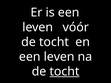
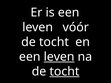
leven underline: none -> present (59, 57)
